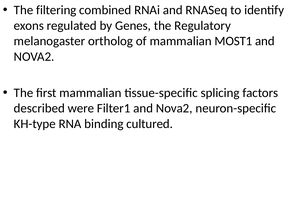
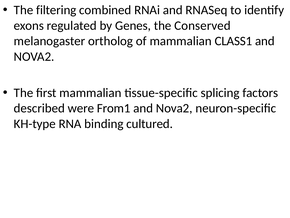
Regulatory: Regulatory -> Conserved (203, 26)
MOST1: MOST1 -> CLASS1 (233, 41)
Filter1: Filter1 -> From1 (114, 108)
